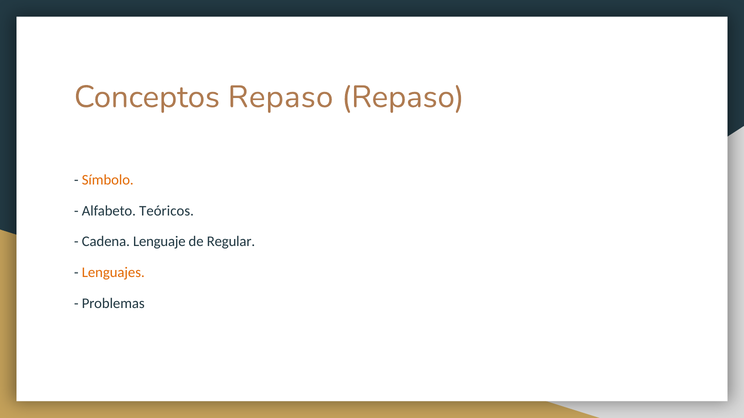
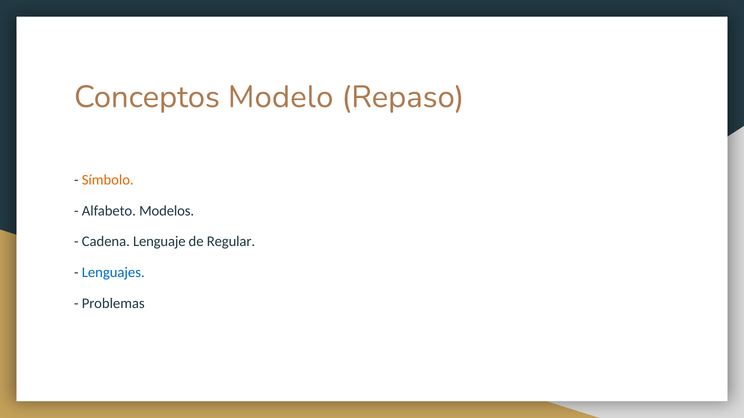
Conceptos Repaso: Repaso -> Modelo (281, 97)
Teóricos: Teóricos -> Modelos (167, 211)
Lenguajes colour: orange -> blue (113, 273)
